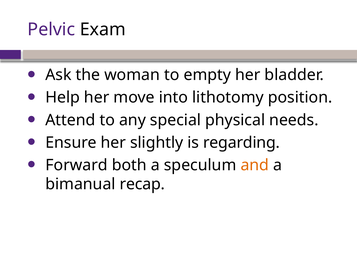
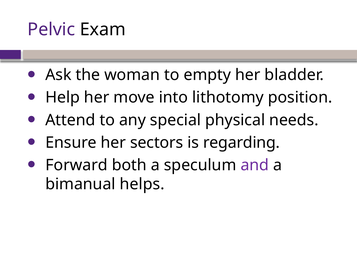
slightly: slightly -> sectors (157, 142)
and colour: orange -> purple (255, 165)
recap: recap -> helps (142, 184)
